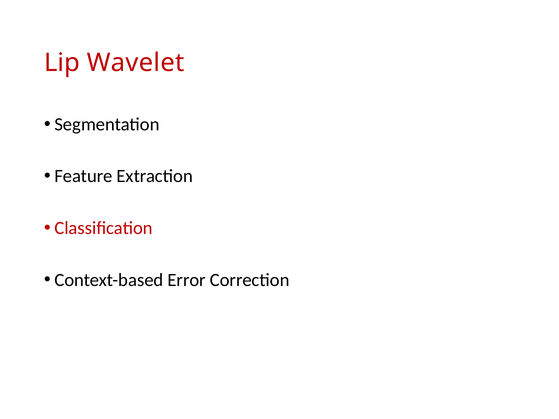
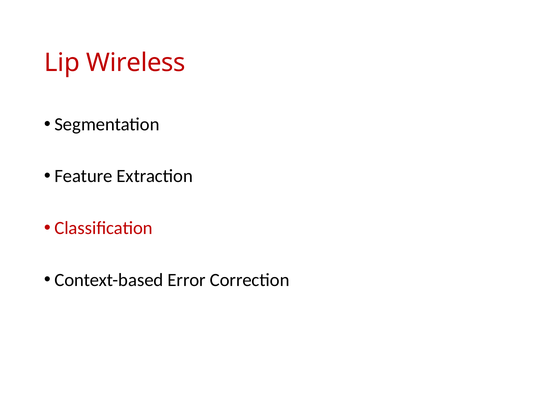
Wavelet: Wavelet -> Wireless (136, 63)
